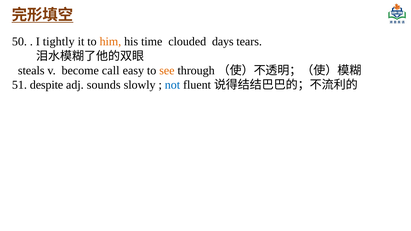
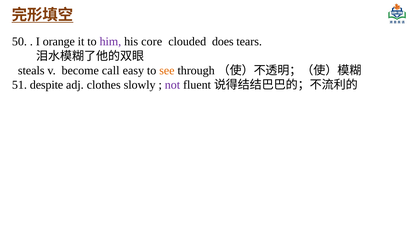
tightly: tightly -> orange (59, 42)
him colour: orange -> purple (110, 42)
time: time -> core (152, 42)
days: days -> does (223, 42)
sounds: sounds -> clothes (104, 85)
not colour: blue -> purple (172, 85)
